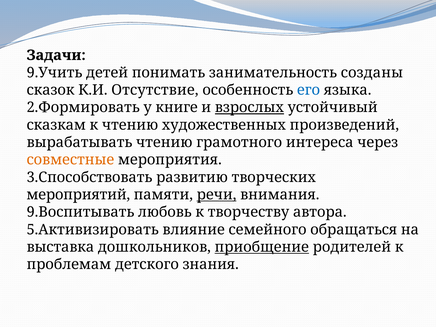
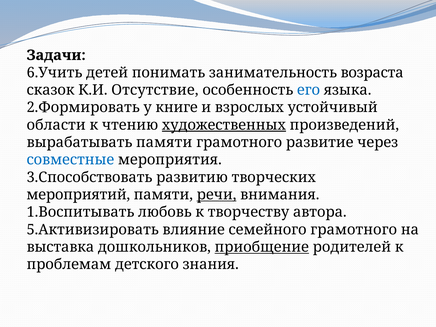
9.Учить: 9.Учить -> 6.Учить (54, 73)
созданы: созданы -> возраста (372, 73)
взрослых underline: present -> none (249, 108)
сказкам: сказкам -> области (56, 125)
художественных underline: none -> present (224, 125)
вырабатывать чтению: чтению -> памяти (164, 142)
интереса: интереса -> развитие (320, 142)
совместные colour: orange -> blue (70, 160)
9.Воспитывать: 9.Воспитывать -> 1.Воспитывать (80, 212)
семейного обращаться: обращаться -> грамотного (354, 230)
